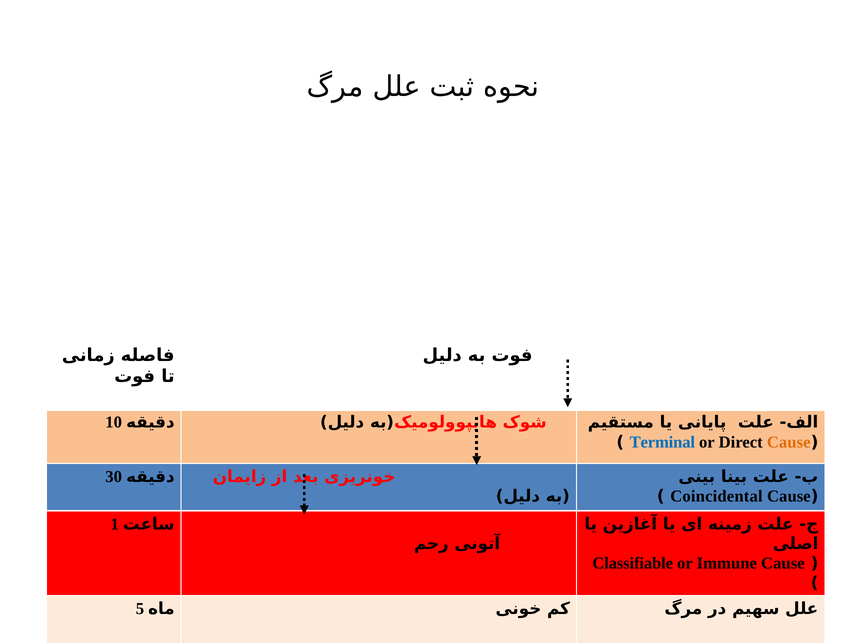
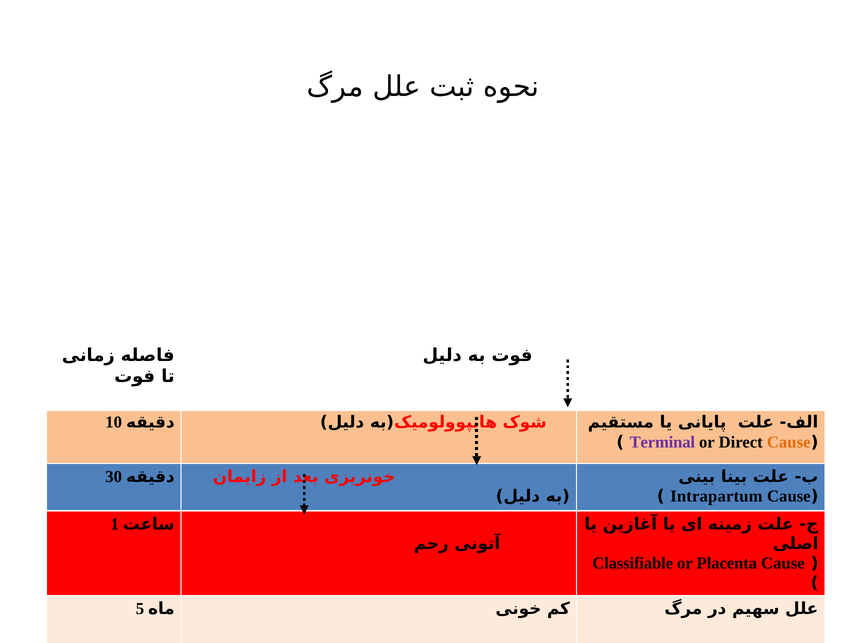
Terminal colour: blue -> purple (662, 442)
Coincidental: Coincidental -> Intrapartum (716, 496)
Immune: Immune -> Placenta (727, 563)
